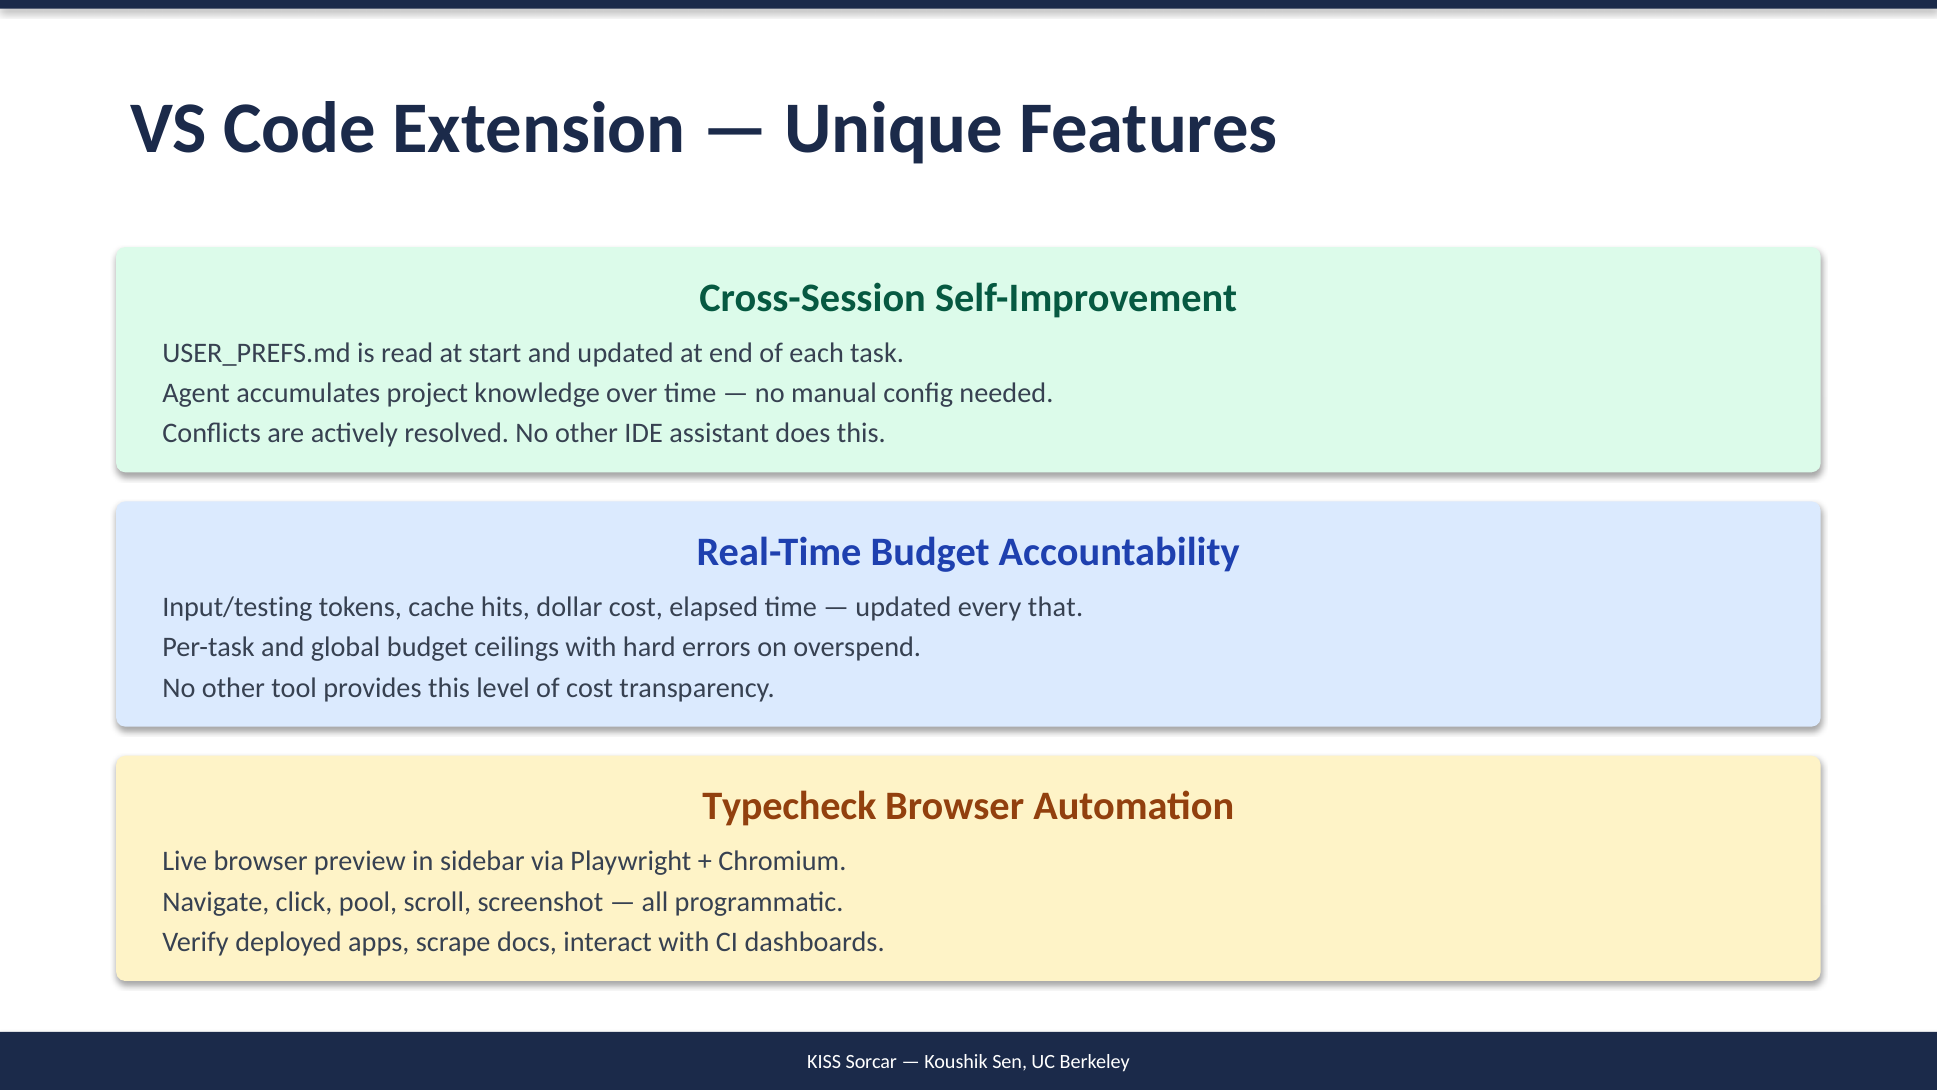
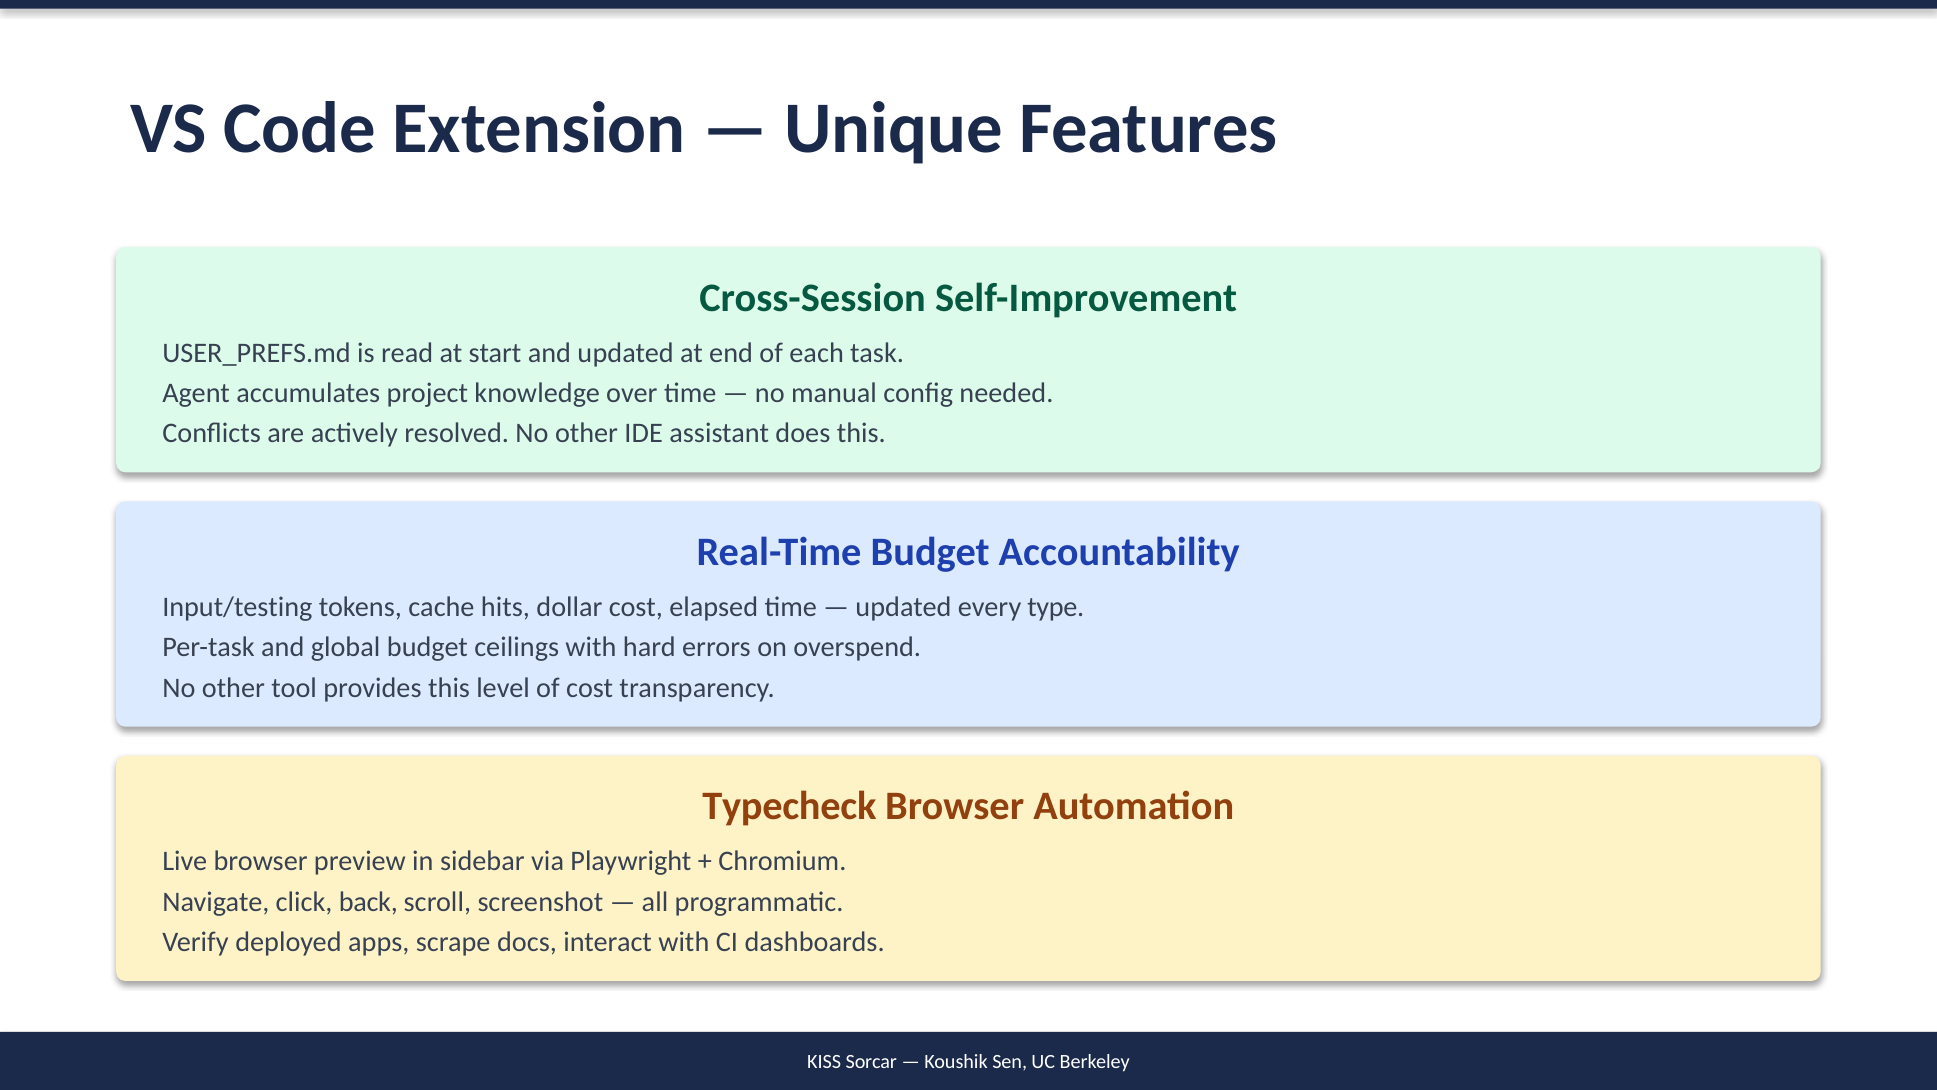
that: that -> type (1056, 607)
pool: pool -> back (368, 901)
